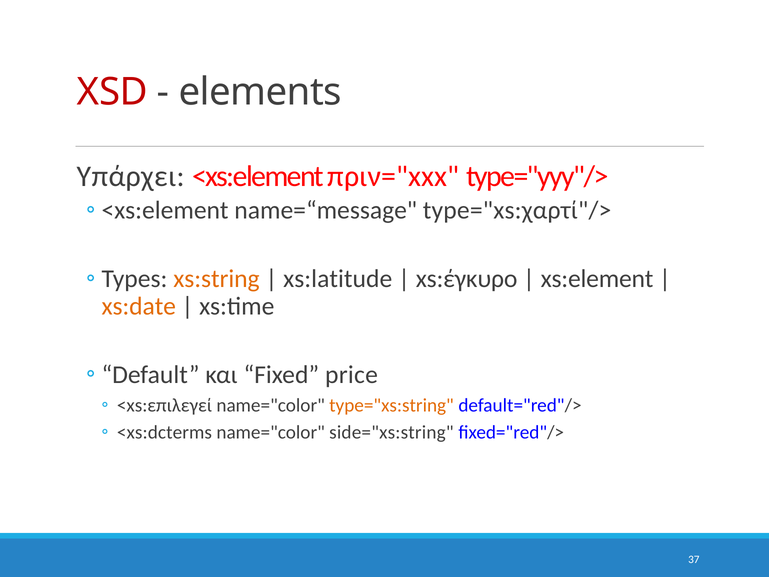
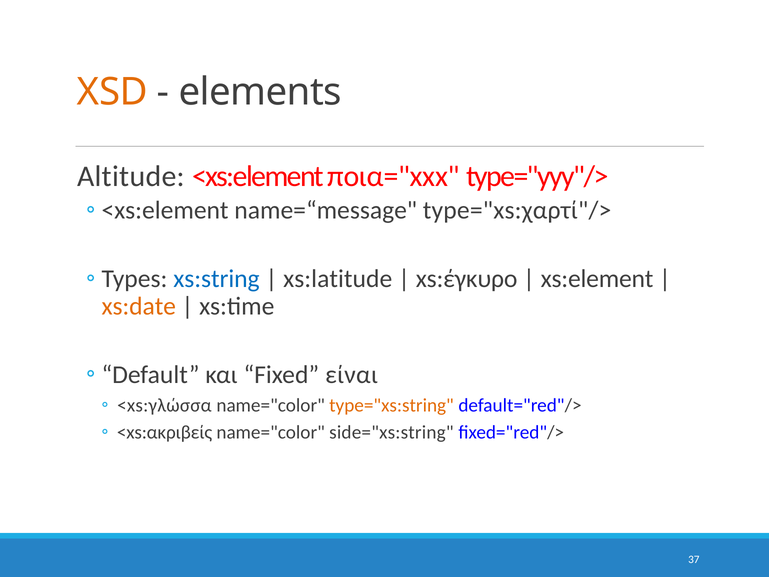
XSD colour: red -> orange (112, 92)
Υπάρχει: Υπάρχει -> Altitude (131, 176)
πριν="xxx: πριν="xxx -> ποια="xxx (394, 176)
xs:string colour: orange -> blue (216, 279)
price: price -> είναι (352, 374)
<xs:επιλεγεί: <xs:επιλεγεί -> <xs:γλώσσα (164, 405)
<xs:dcterms: <xs:dcterms -> <xs:ακριβείς (165, 432)
